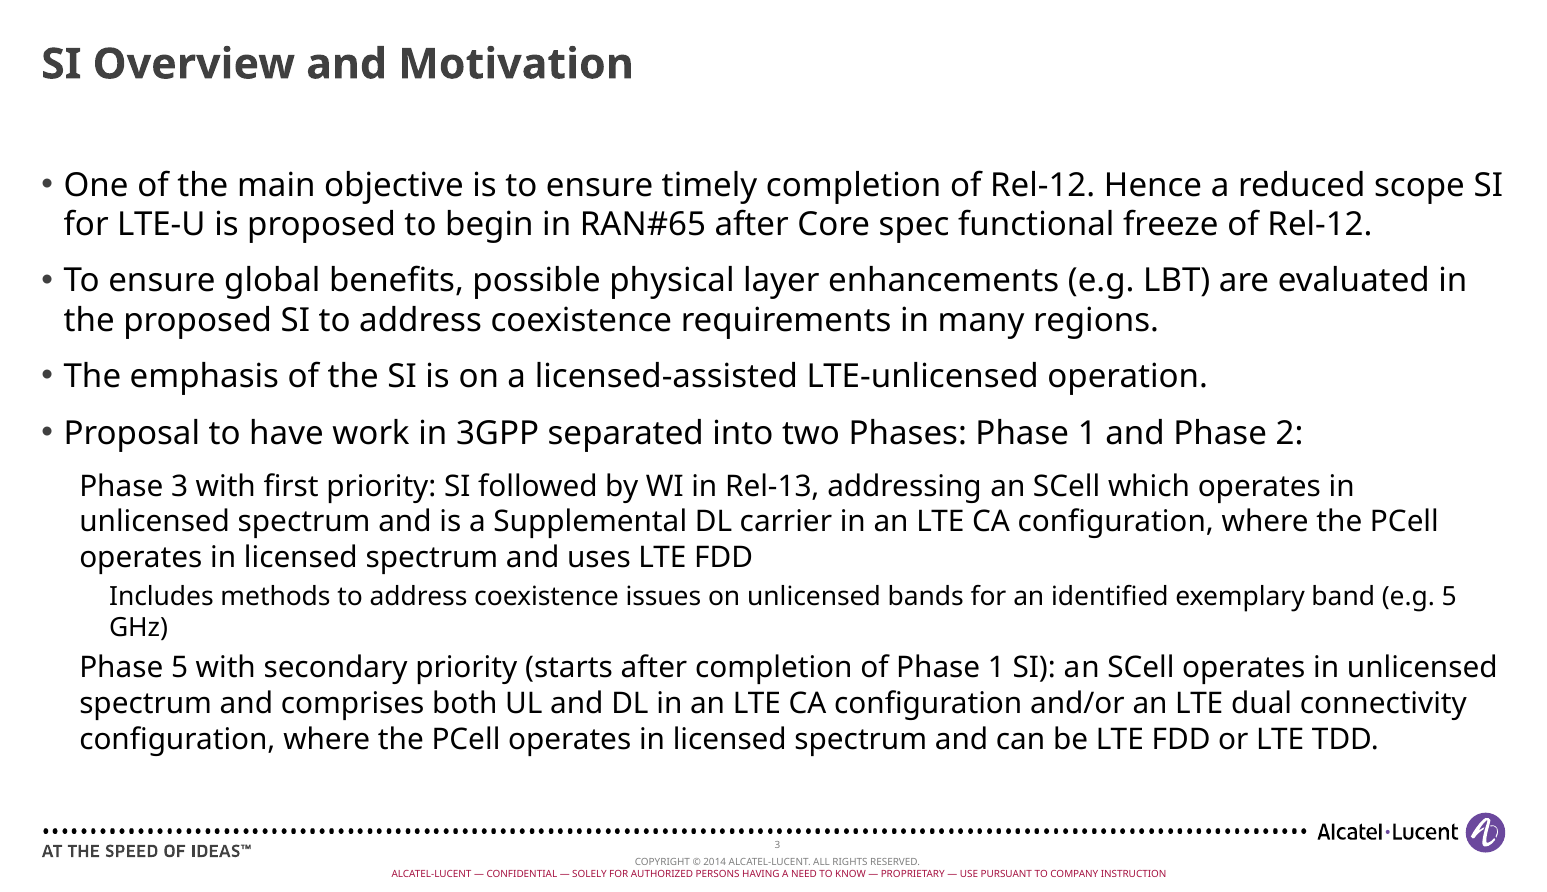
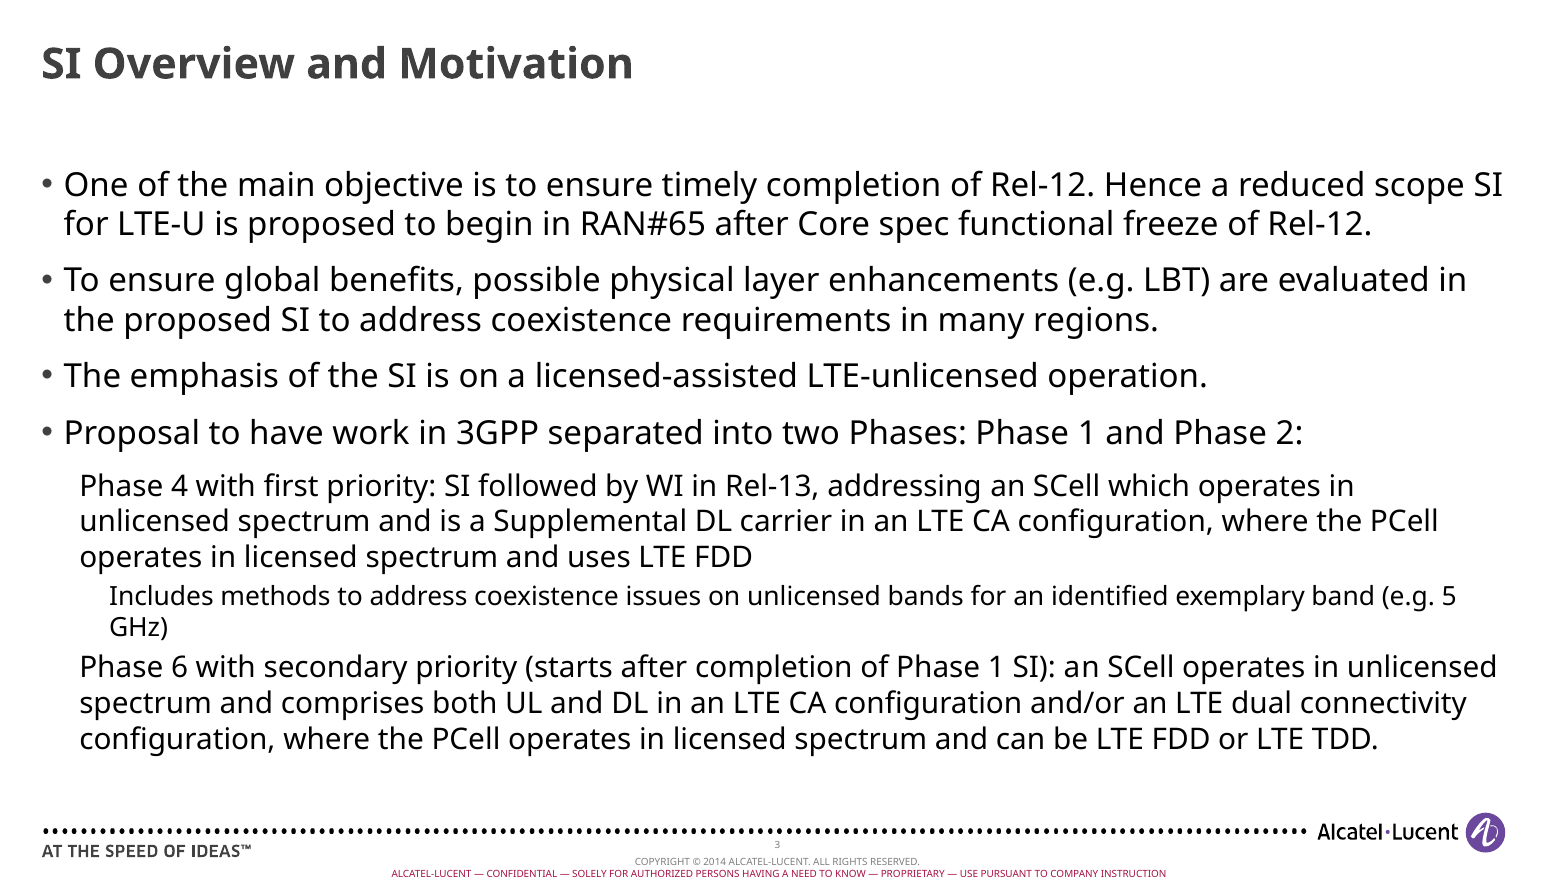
Phase 3: 3 -> 4 (180, 487)
Phase 5: 5 -> 6 (180, 668)
